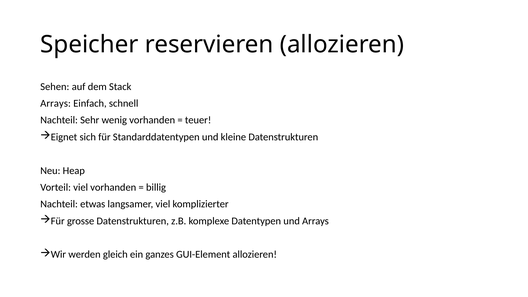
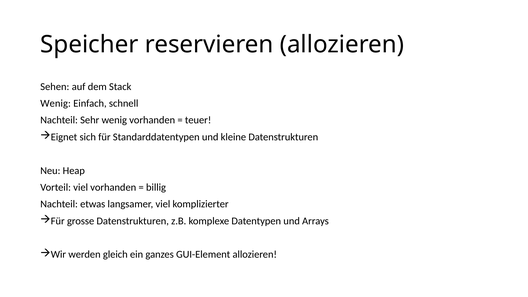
Arrays: Arrays -> Wenig (56, 103)
